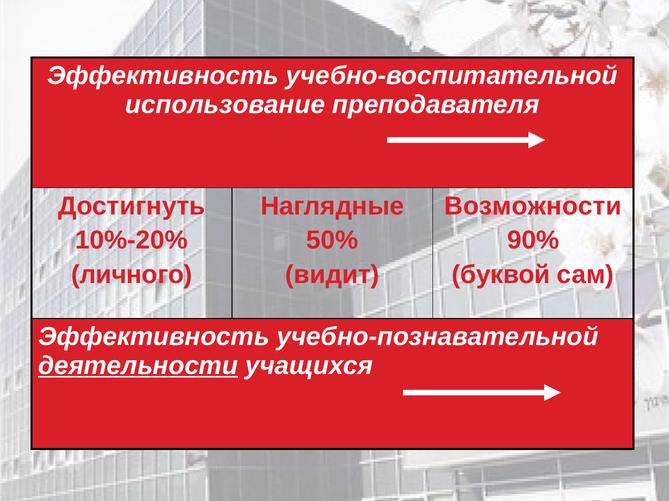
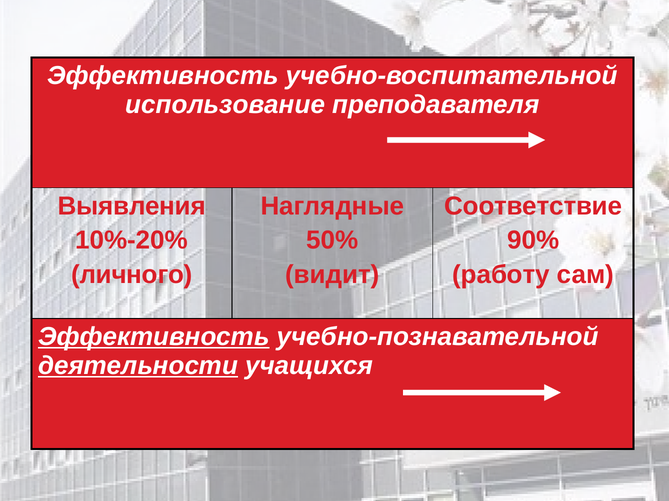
Достигнуть: Достигнуть -> Выявления (132, 206)
Возможности: Возможности -> Соответствие (533, 206)
буквой: буквой -> работу (501, 275)
Эффективность underline: none -> present (154, 337)
